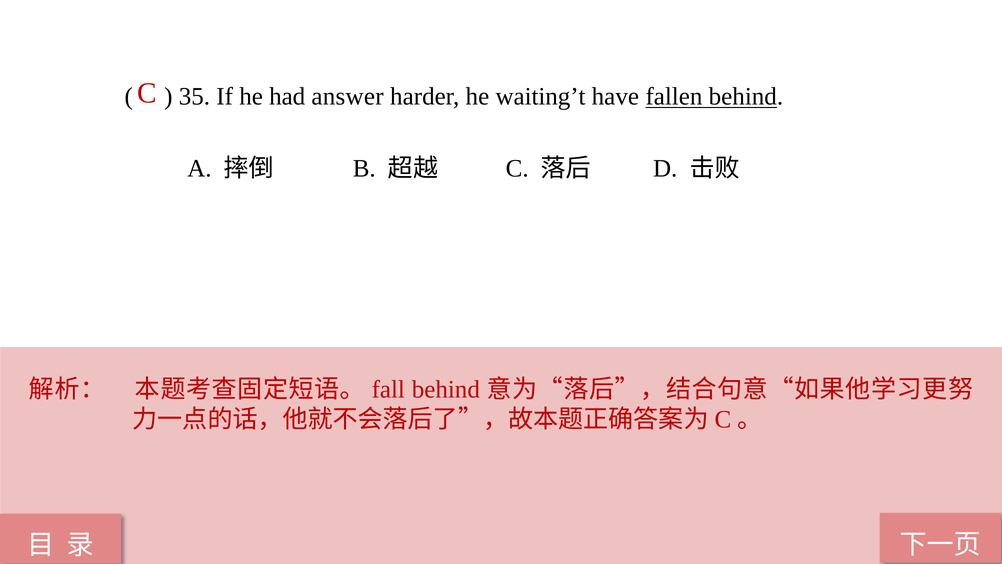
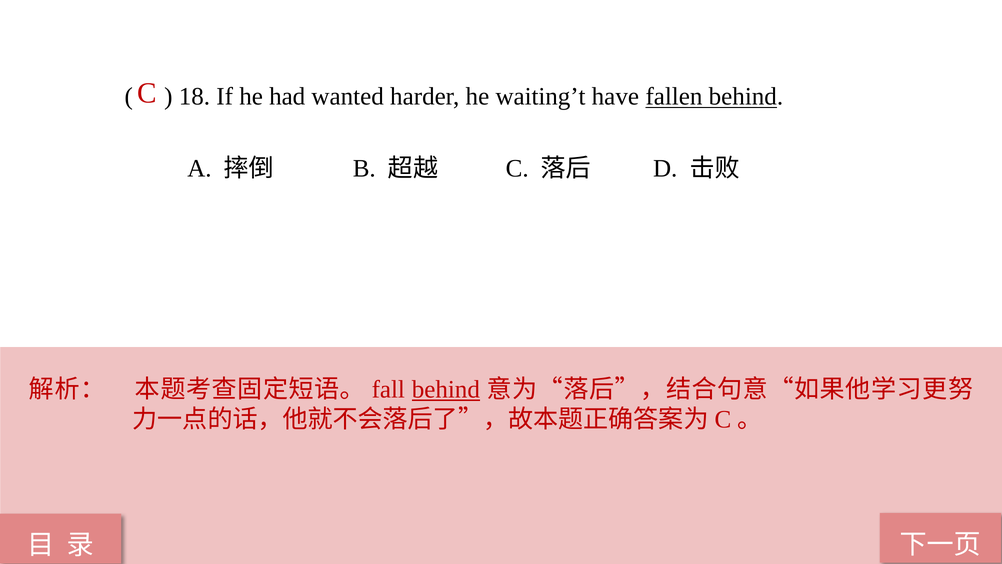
35: 35 -> 18 (194, 96)
answer: answer -> wanted (348, 96)
behind underline: none -> present (446, 389)
